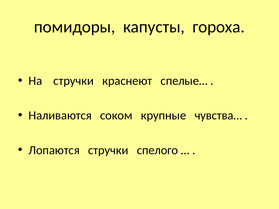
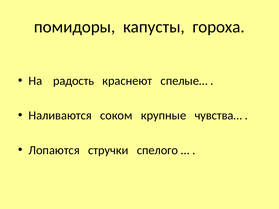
На стручки: стручки -> радость (74, 81)
